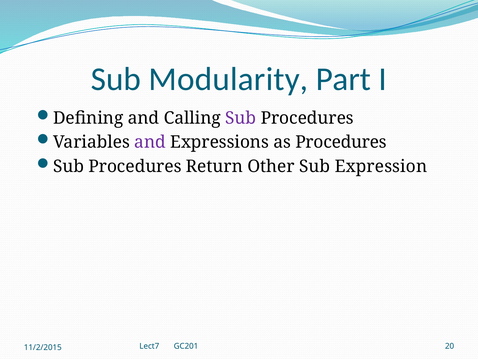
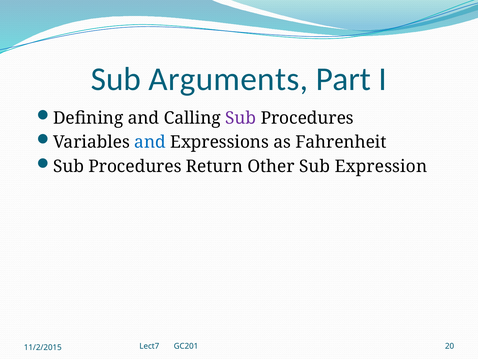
Modularity: Modularity -> Arguments (228, 79)
and colour: purple -> blue (150, 142)
as Procedures: Procedures -> Fahrenheit (341, 142)
